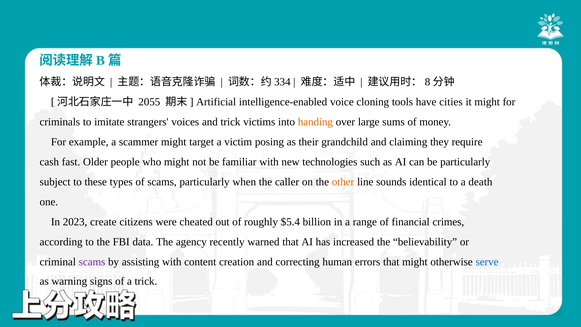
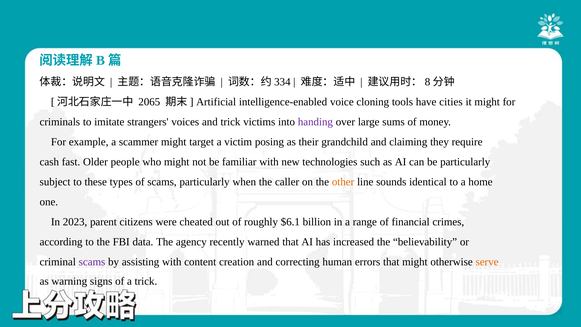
2055: 2055 -> 2065 (149, 102)
handing colour: orange -> purple (315, 122)
death: death -> home (480, 182)
create: create -> parent (103, 222)
$5.4: $5.4 -> $6.1 (290, 222)
serve colour: blue -> orange (487, 262)
